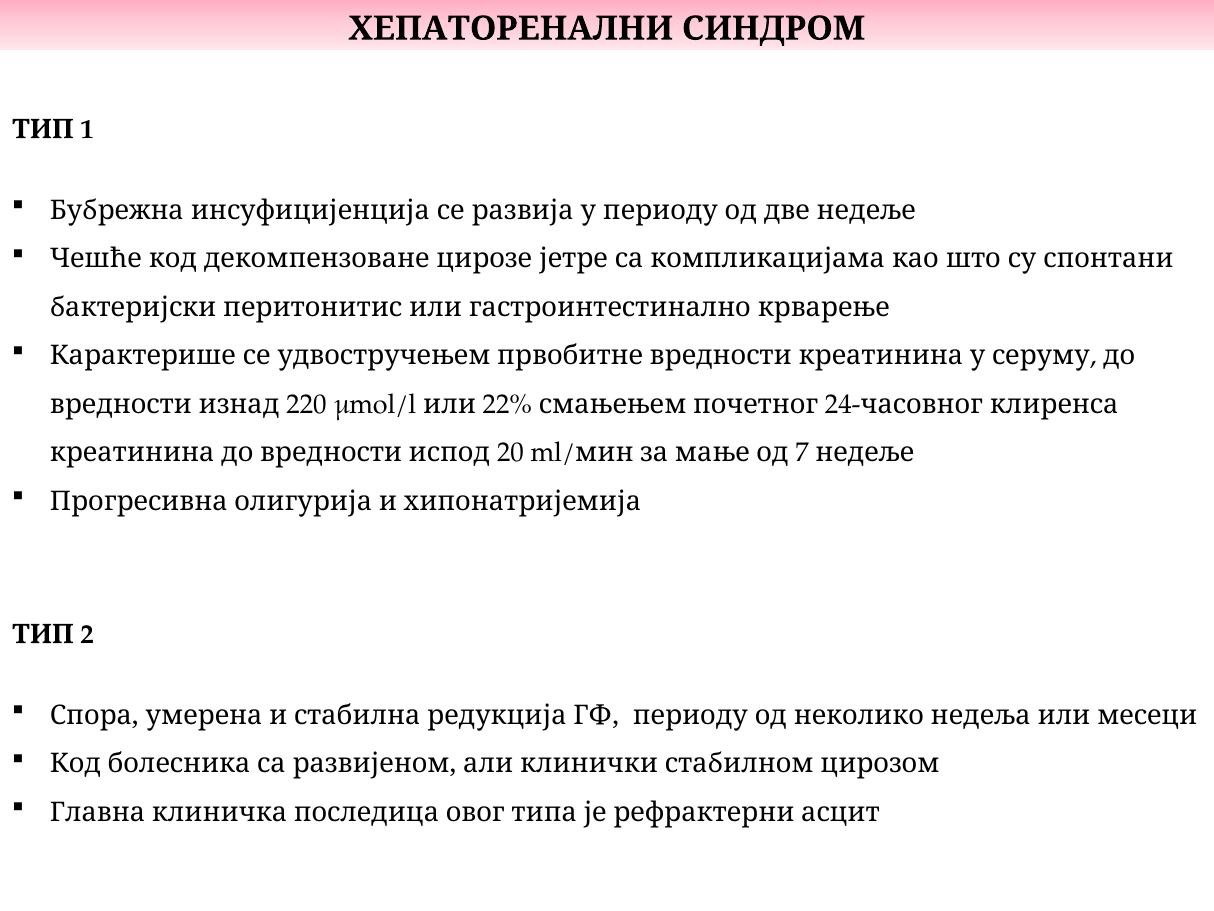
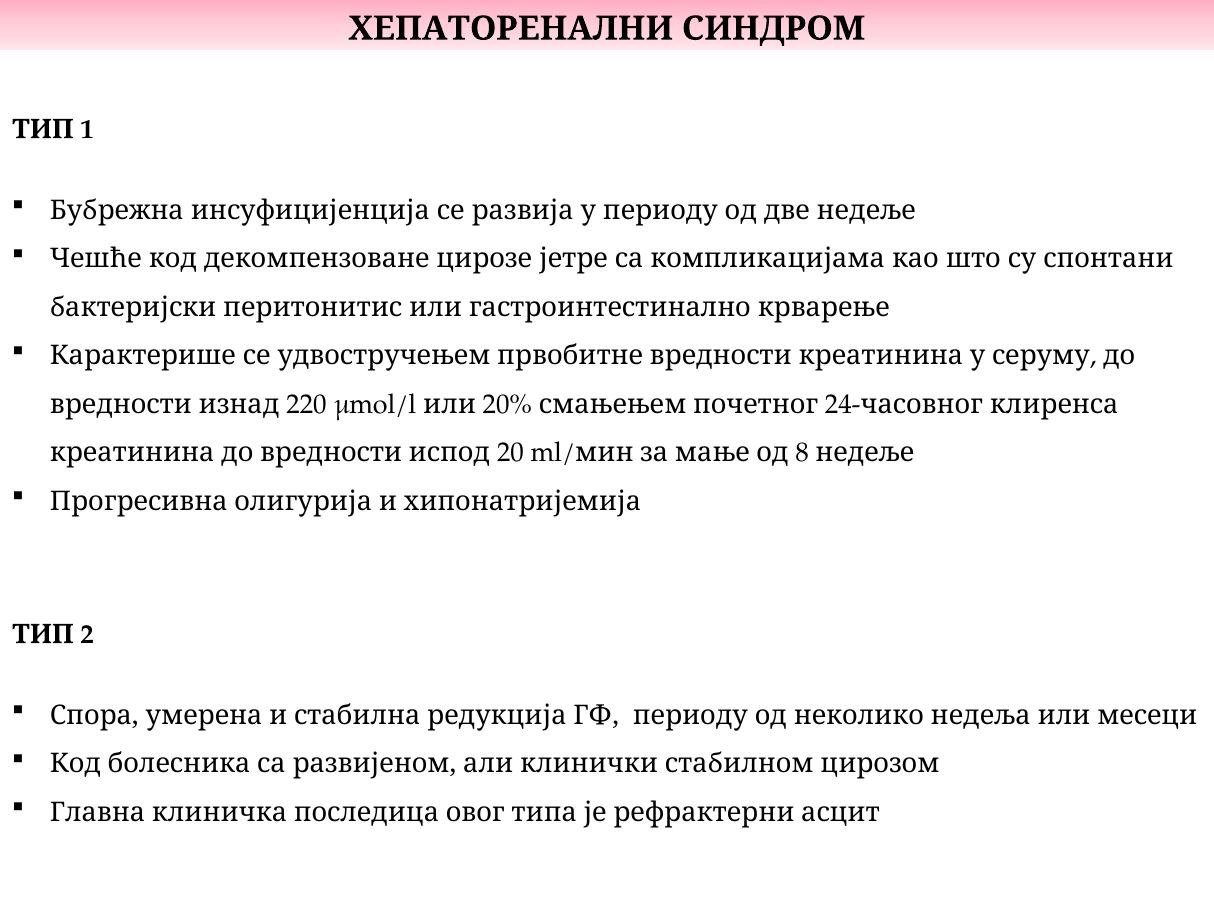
22%: 22% -> 20% (507, 404)
7: 7 -> 8 (802, 453)
